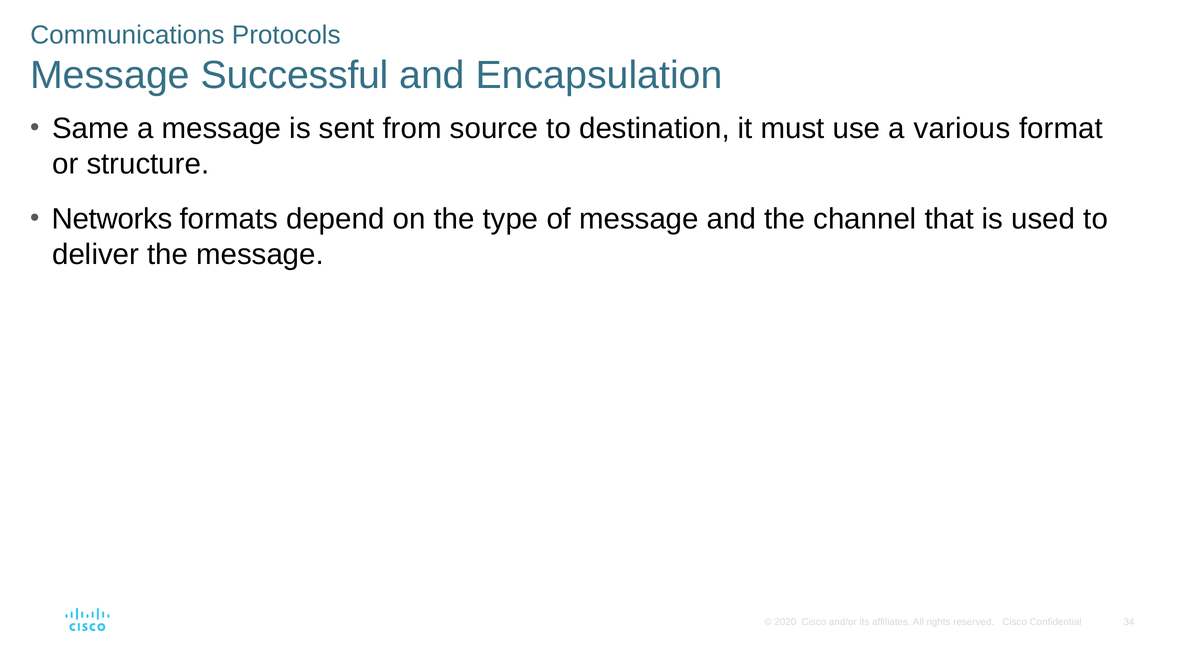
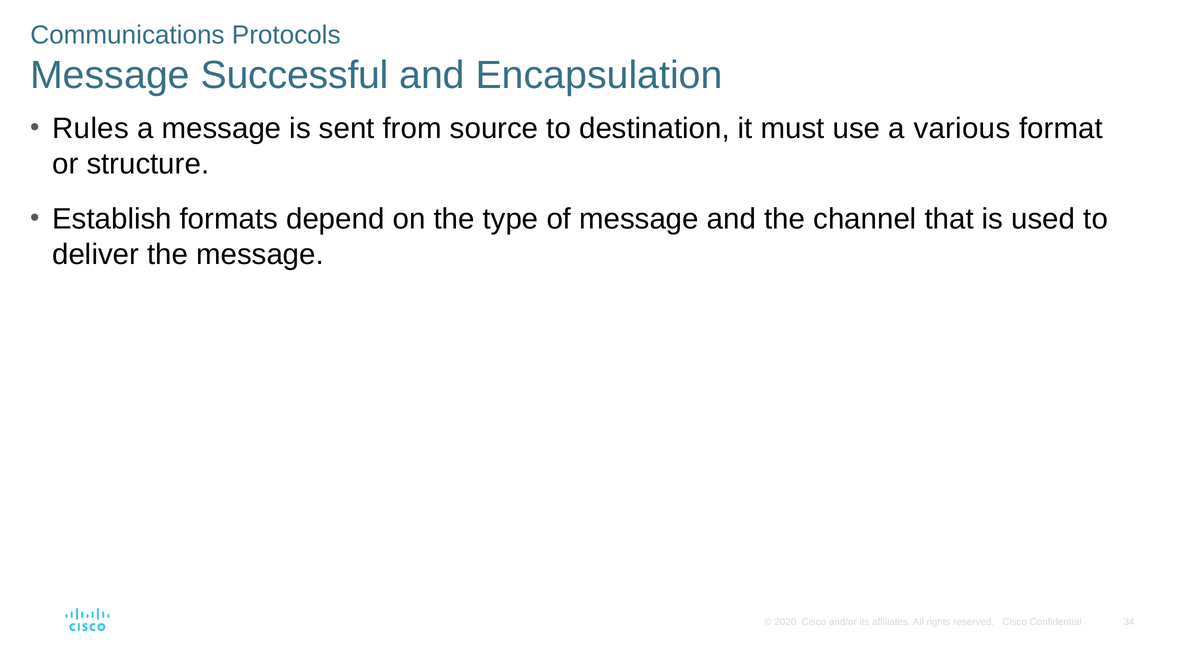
Same: Same -> Rules (91, 129)
Networks: Networks -> Establish (112, 219)
